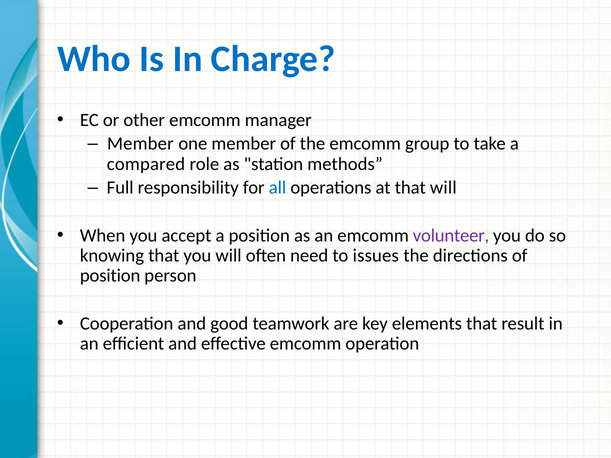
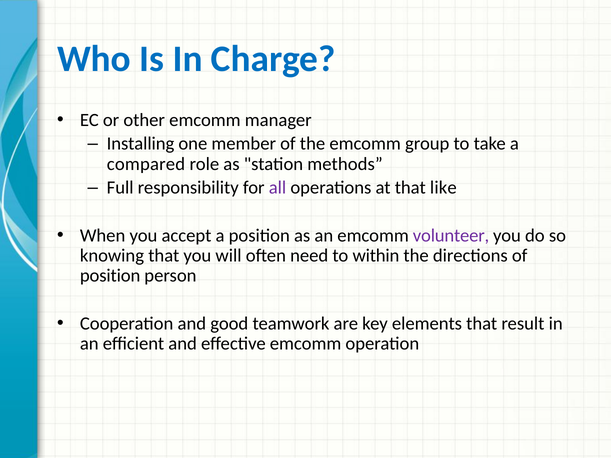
Member: Member -> Installing (140, 144)
all colour: blue -> purple (277, 188)
that will: will -> like (443, 188)
issues: issues -> within (376, 256)
